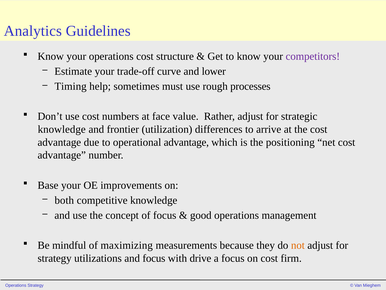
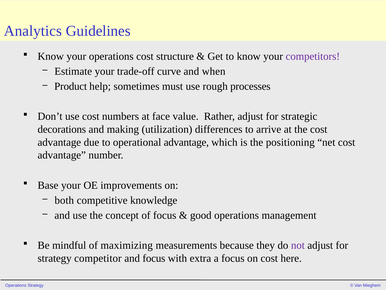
lower: lower -> when (214, 71)
Timing: Timing -> Product (71, 86)
knowledge: knowledge -> decorations (62, 129)
frontier: frontier -> making (123, 129)
not colour: orange -> purple (298, 245)
utilizations: utilizations -> competitor (98, 258)
drive: drive -> extra (200, 258)
firm: firm -> here (291, 258)
